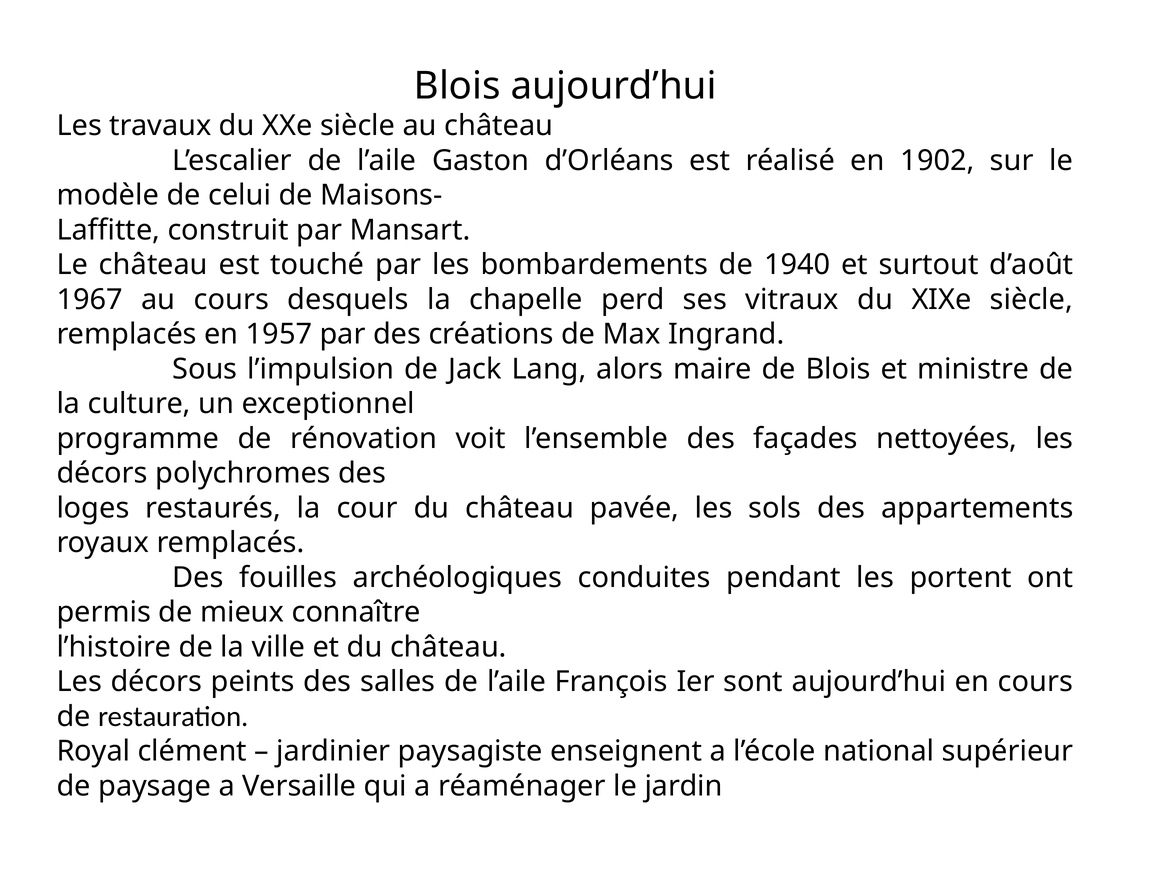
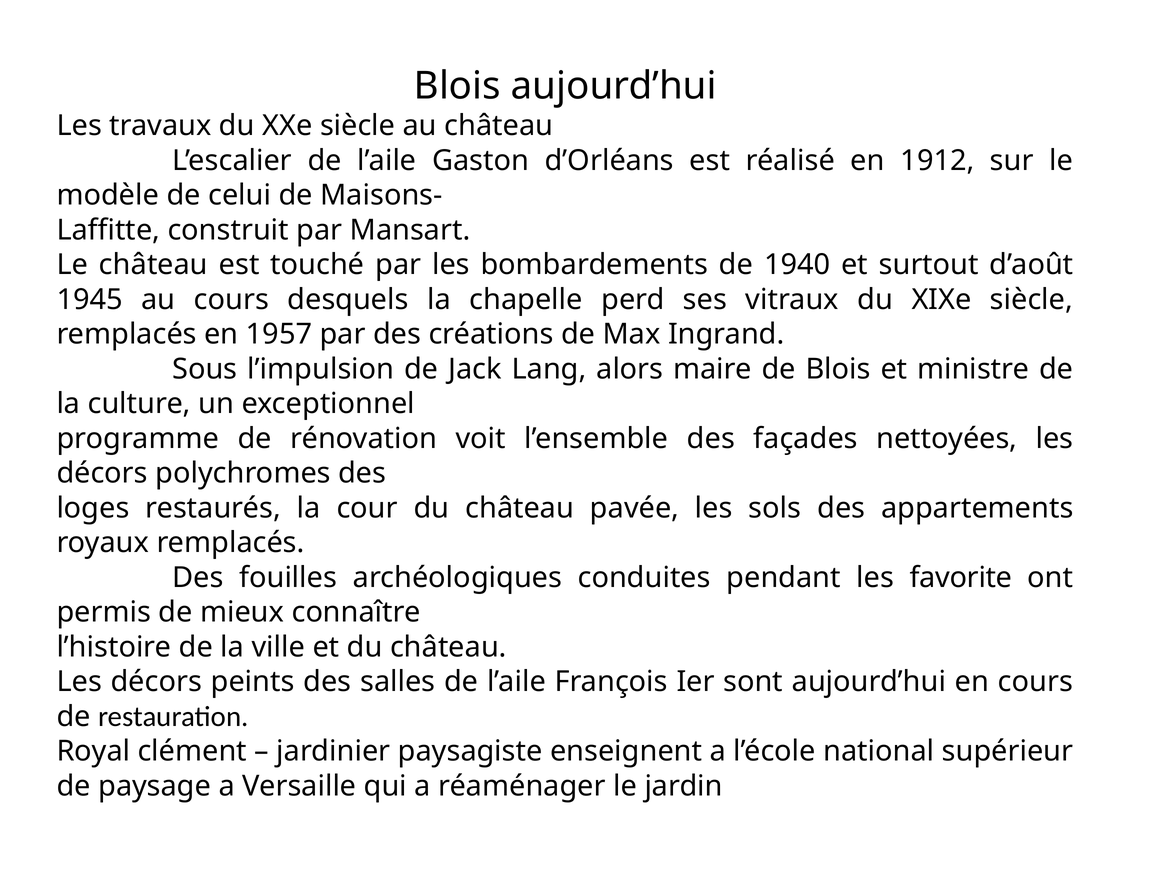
1902: 1902 -> 1912 (937, 160)
1967: 1967 -> 1945 (90, 299)
portent: portent -> favorite (961, 577)
